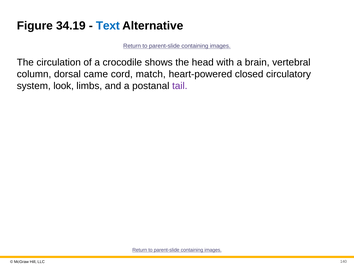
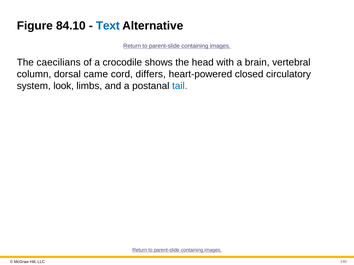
34.19: 34.19 -> 84.10 (71, 26)
circulation: circulation -> caecilians (59, 62)
match: match -> differs (151, 74)
tail colour: purple -> blue (180, 86)
